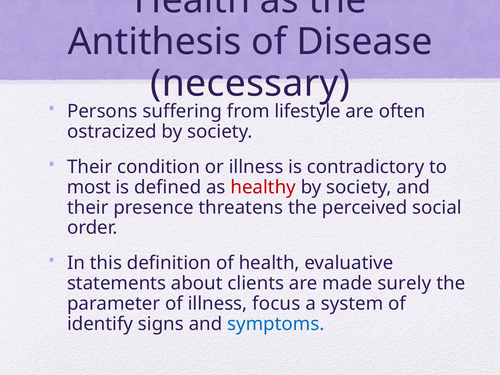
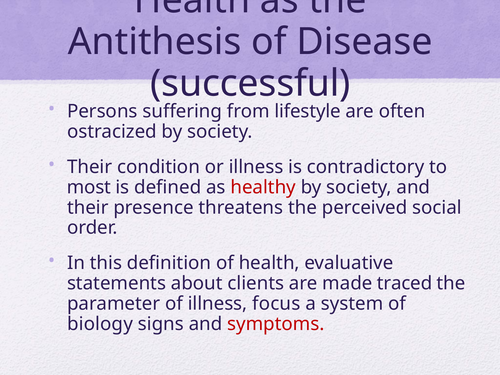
necessary: necessary -> successful (250, 83)
surely: surely -> traced (405, 283)
identify: identify -> biology (100, 324)
symptoms colour: blue -> red (276, 324)
